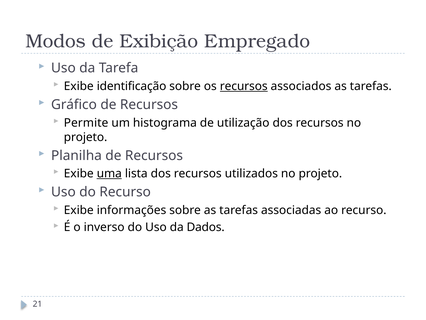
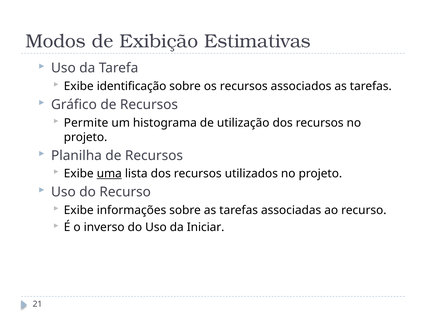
Empregado: Empregado -> Estimativas (257, 41)
recursos underline: present -> none (244, 86)
Dados: Dados -> Iniciar (206, 227)
